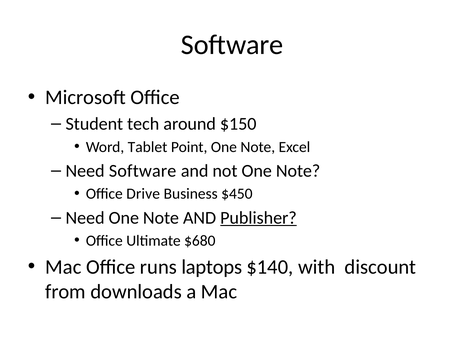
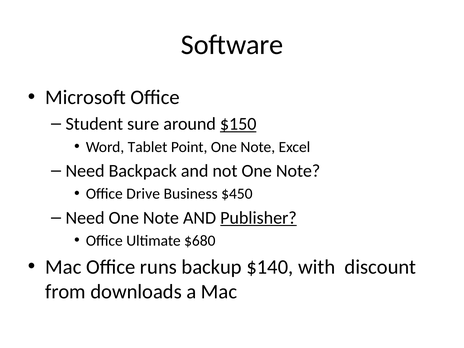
tech: tech -> sure (143, 124)
$150 underline: none -> present (238, 124)
Need Software: Software -> Backpack (143, 171)
laptops: laptops -> backup (212, 267)
